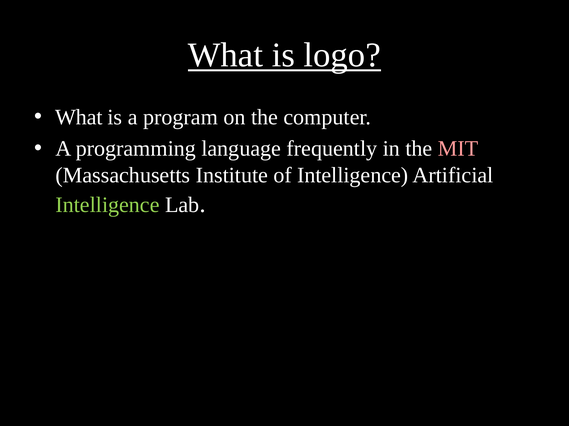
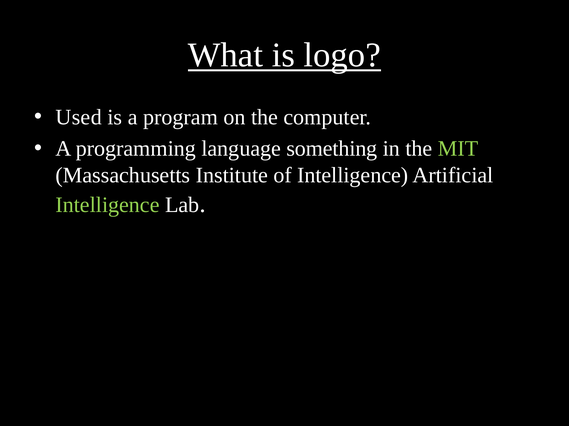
What: What -> Used (79, 117)
frequently: frequently -> something (332, 149)
MIT colour: pink -> light green (458, 149)
